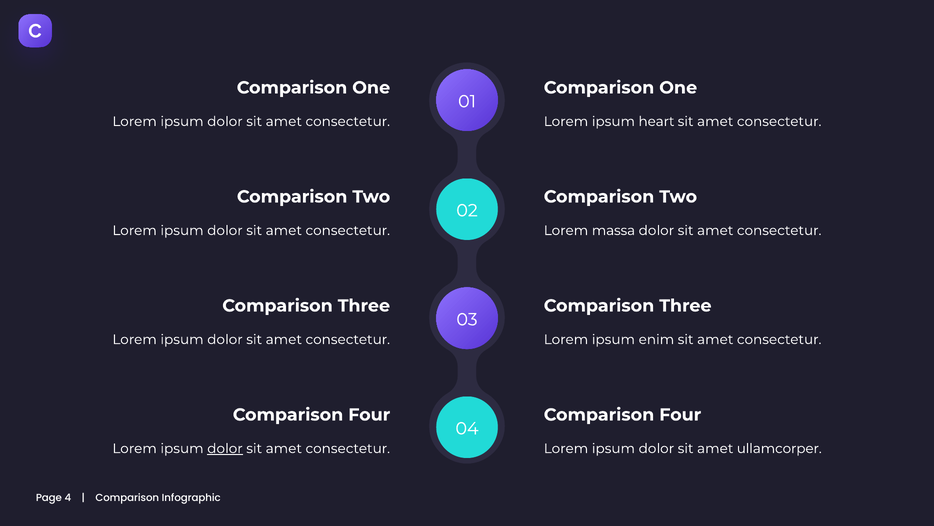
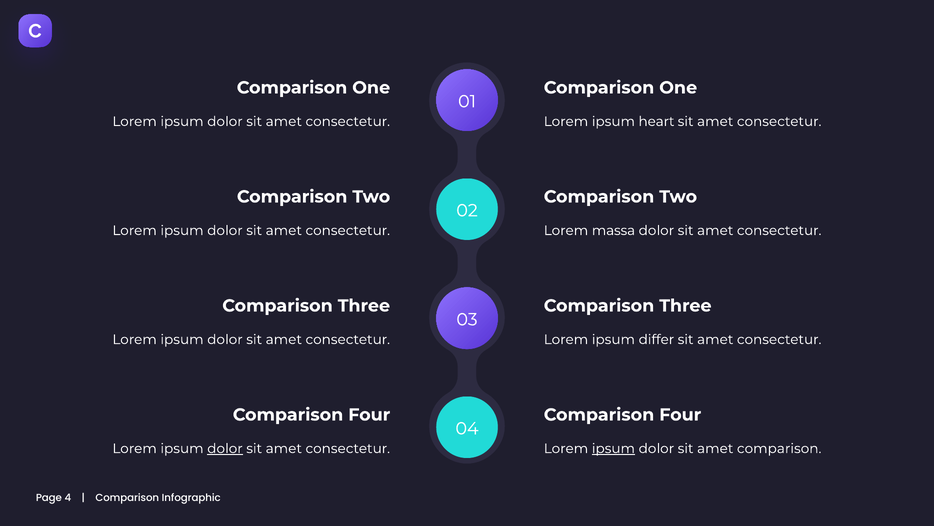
enim: enim -> differ (656, 339)
ipsum underline: none -> present (613, 448)
amet ullamcorper: ullamcorper -> comparison (779, 448)
